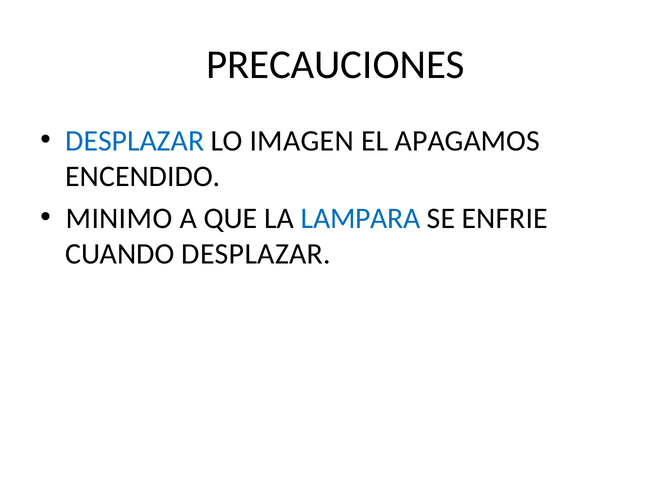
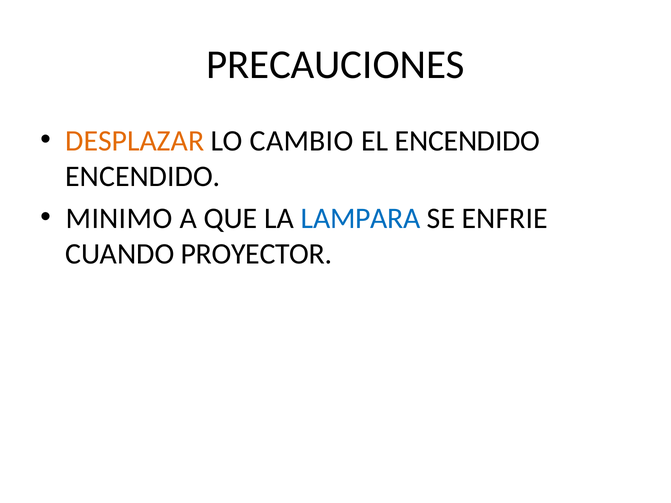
DESPLAZAR colour: blue -> orange (135, 141)
IMAGEN: IMAGEN -> CAMBIO (302, 141)
EL APAGAMOS: APAGAMOS -> ENCENDIDO (467, 141)
CUANDO DESPLAZAR: DESPLAZAR -> PROYECTOR (256, 254)
